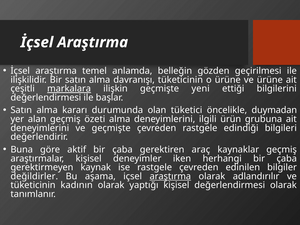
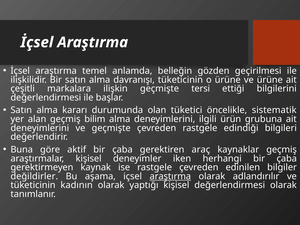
markalara underline: present -> none (69, 89)
yeni: yeni -> tersi (201, 89)
duymadan: duymadan -> sistematik (274, 110)
özeti: özeti -> bilim (95, 119)
